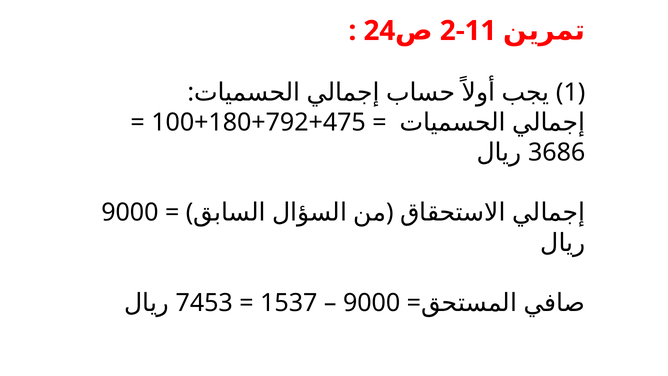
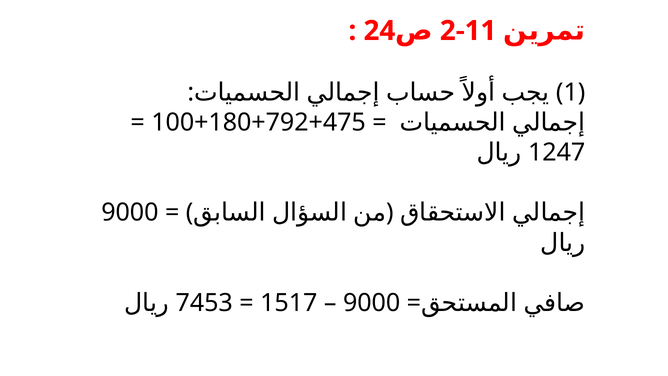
3686: 3686 -> 1247 (557, 152)
1537: 1537 -> 1517 (289, 303)
